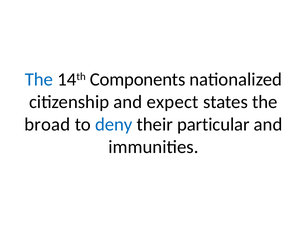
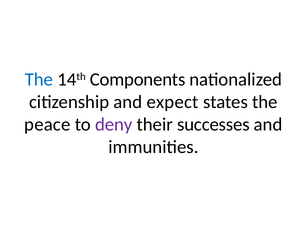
broad: broad -> peace (47, 125)
deny colour: blue -> purple (114, 125)
particular: particular -> successes (213, 125)
